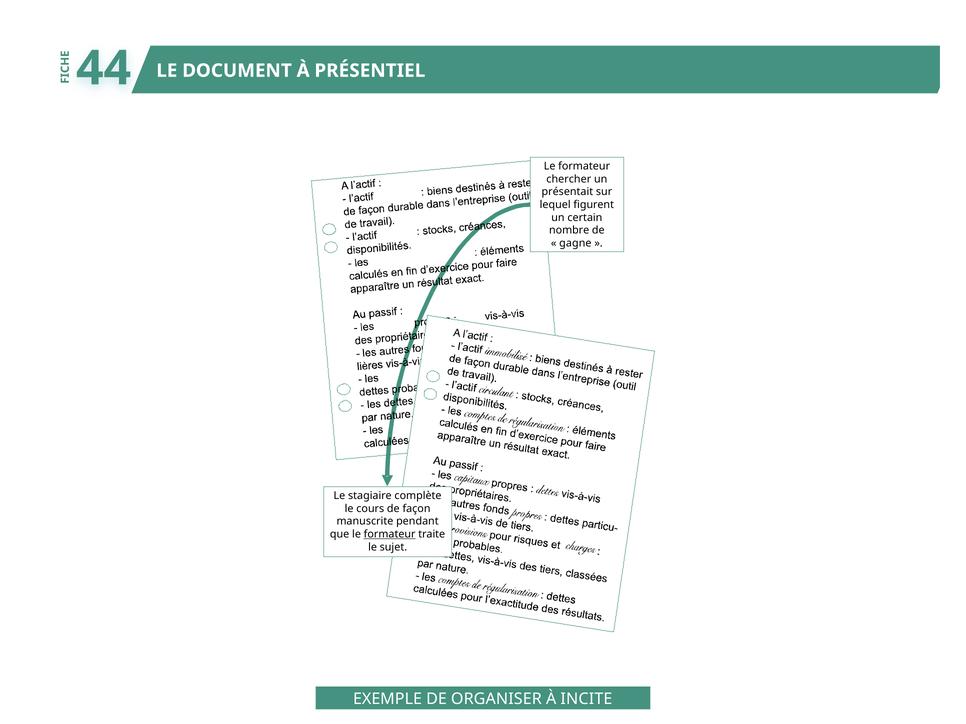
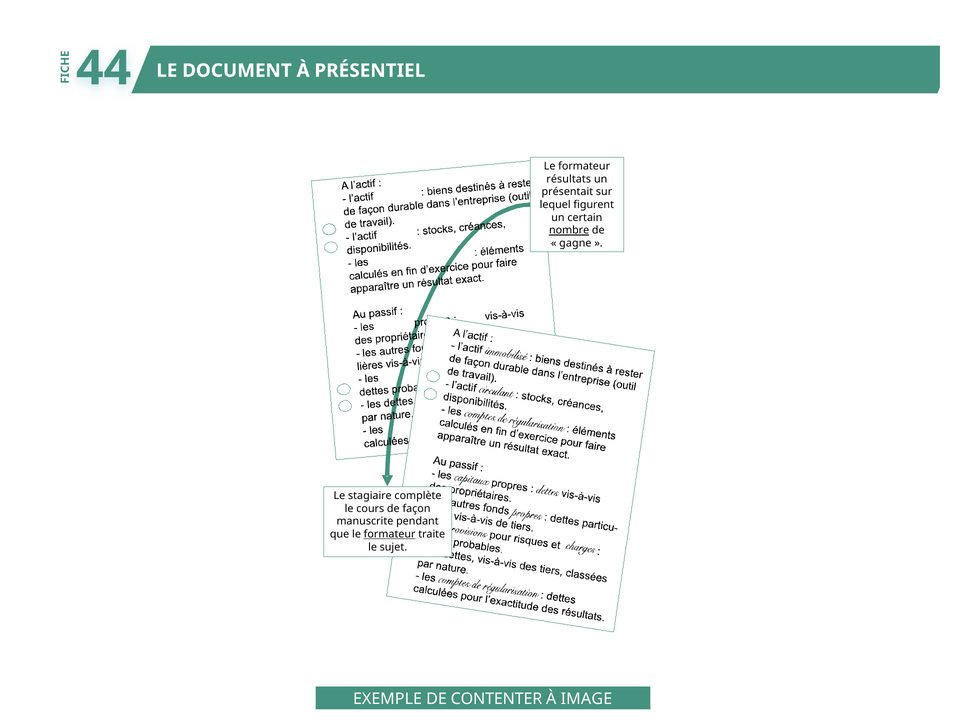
chercher: chercher -> résultats (569, 179)
nombre underline: none -> present (569, 231)
ORGANISER: ORGANISER -> CONTENTER (497, 700)
INCITE: INCITE -> IMAGE (586, 700)
